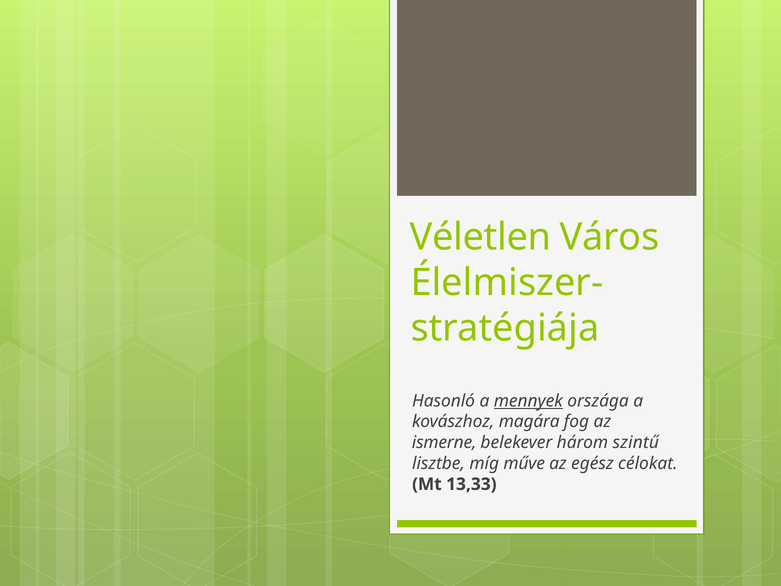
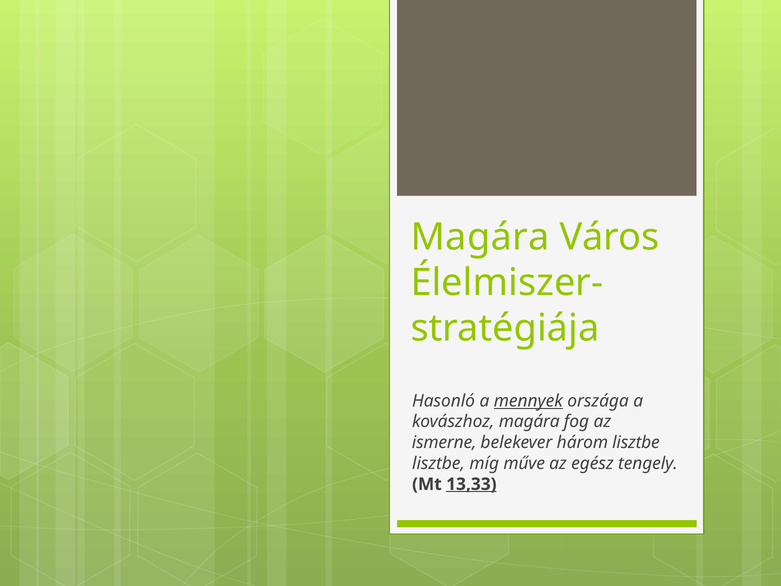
Véletlen: Véletlen -> Magára (480, 237)
három szintű: szintű -> lisztbe (636, 442)
célokat: célokat -> tengely (648, 463)
13,33 underline: none -> present (471, 484)
